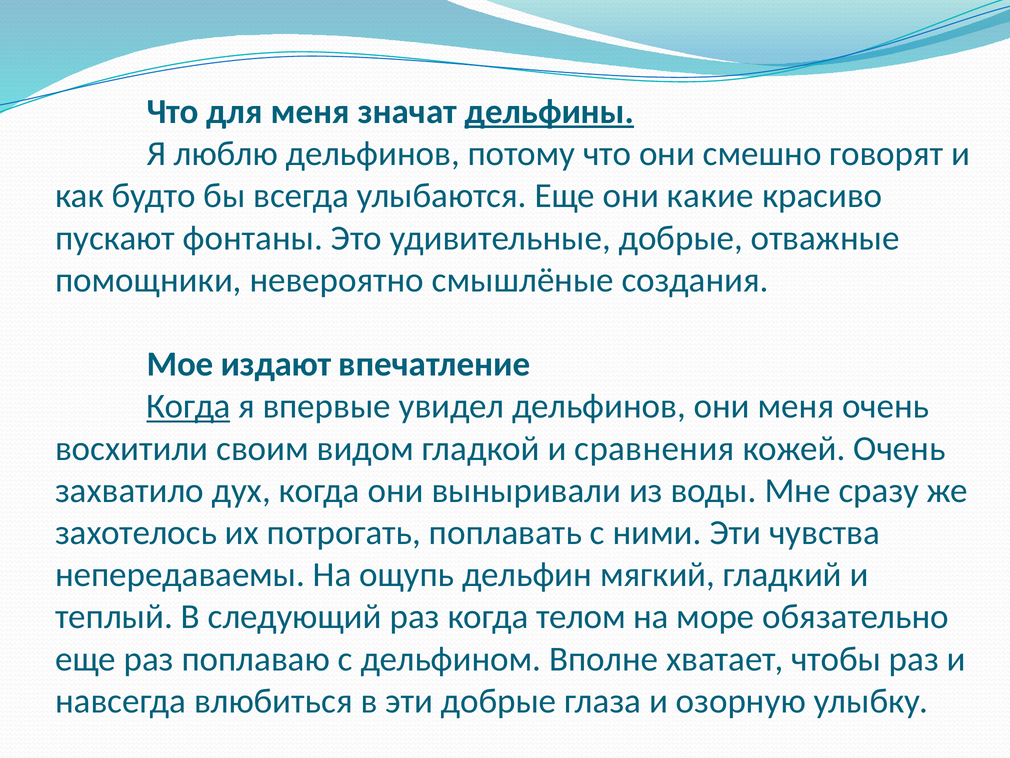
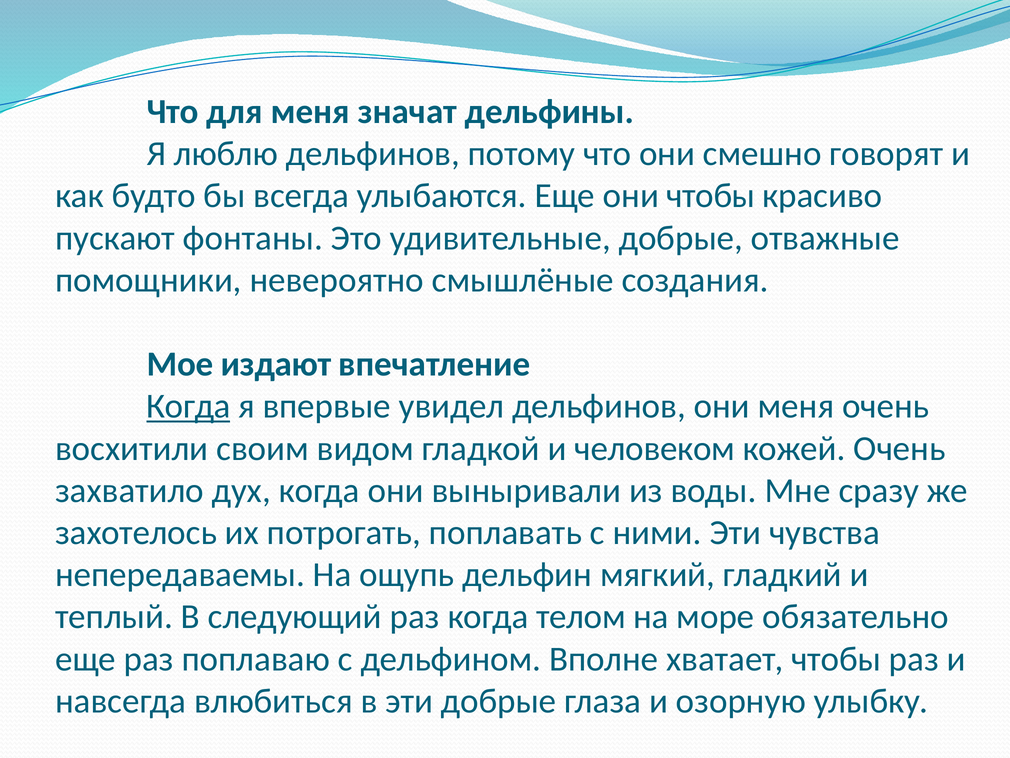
дельфины underline: present -> none (549, 112)
они какие: какие -> чтобы (711, 196)
сравнения: сравнения -> человеком (655, 448)
